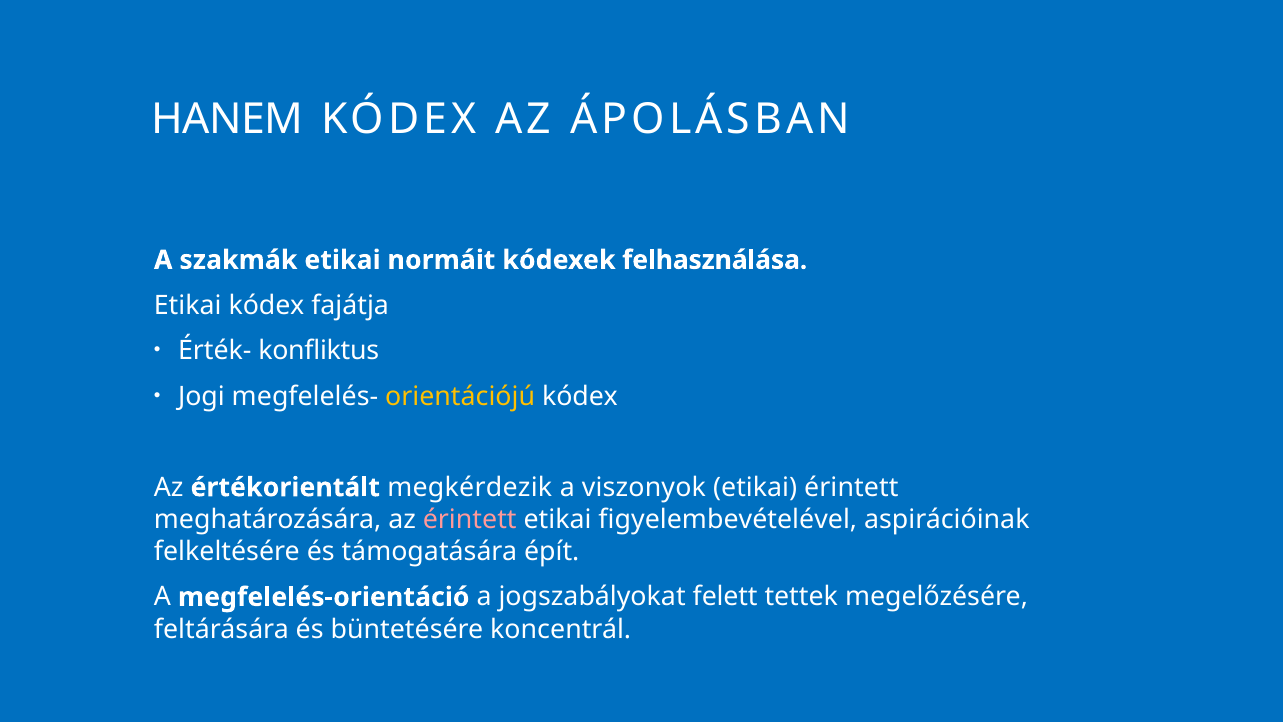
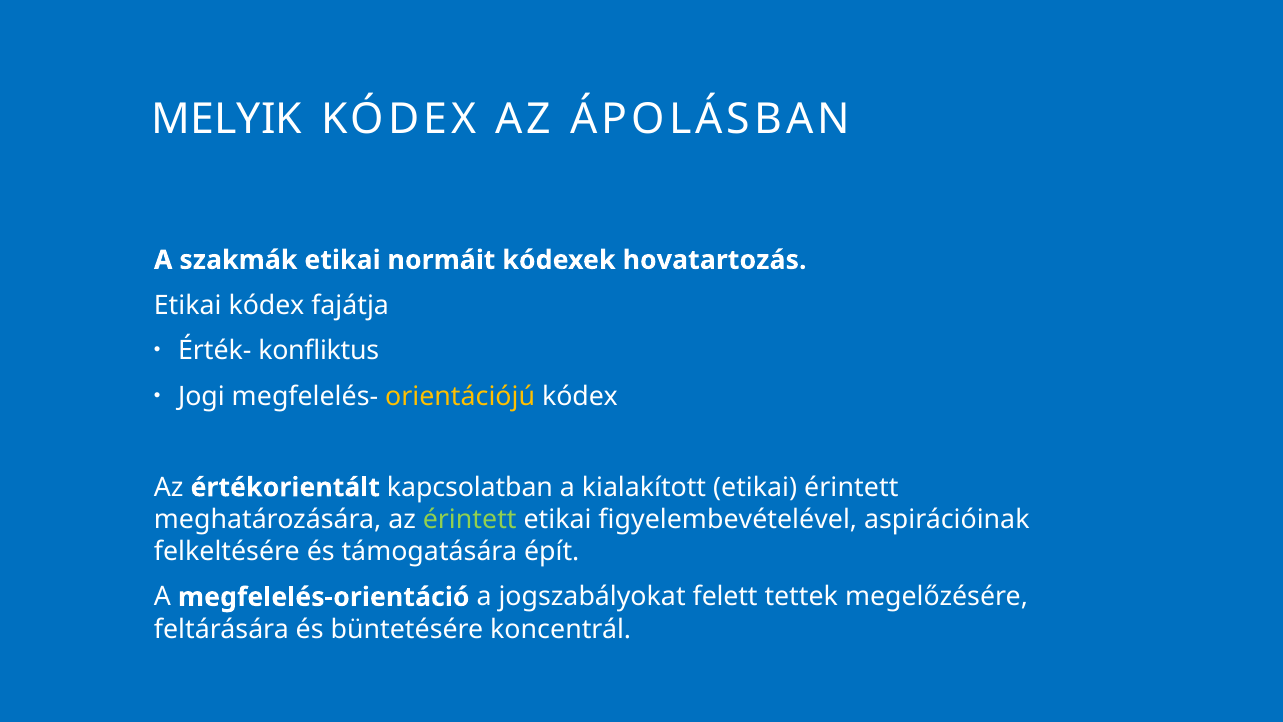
HANEM: HANEM -> MELYIK (227, 119)
felhasználása: felhasználása -> hovatartozás (715, 260)
megkérdezik: megkérdezik -> kapcsolatban (470, 487)
viszonyok: viszonyok -> kialakított (644, 487)
érintett colour: pink -> light green (470, 519)
